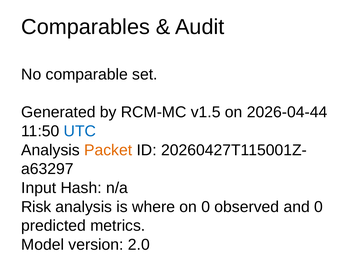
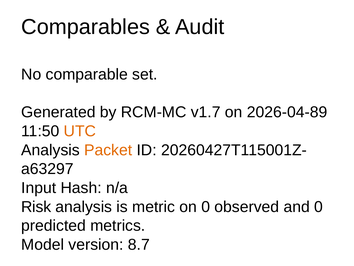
v1.5: v1.5 -> v1.7 (206, 112)
2026-04-44: 2026-04-44 -> 2026-04-89 (287, 112)
UTC colour: blue -> orange (80, 131)
where: where -> metric (154, 206)
2.0: 2.0 -> 8.7 (139, 244)
